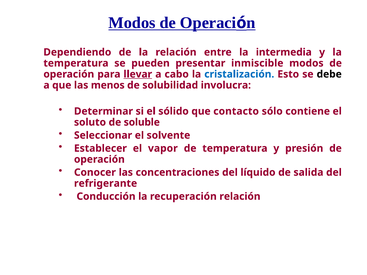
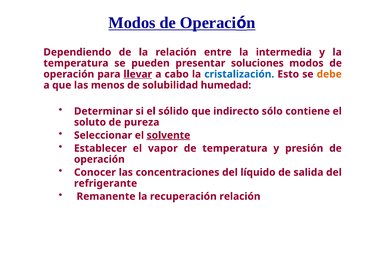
inmiscible: inmiscible -> soluciones (257, 63)
debe colour: black -> orange (329, 74)
involucra: involucra -> humedad (226, 85)
contacto: contacto -> indirecto (236, 111)
soluble: soluble -> pureza (142, 122)
solvente underline: none -> present (168, 135)
Conducción: Conducción -> Remanente (106, 197)
